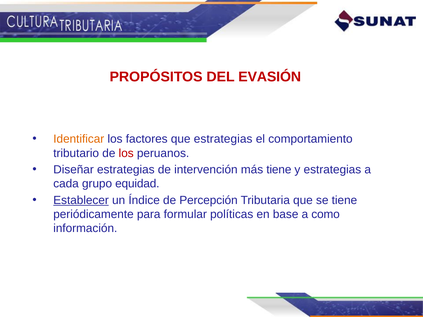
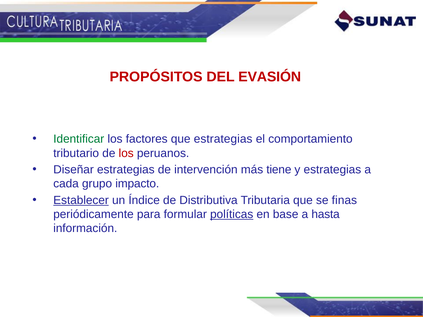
Identificar colour: orange -> green (79, 139)
equidad: equidad -> impacto (137, 184)
Percepción: Percepción -> Distributiva (208, 200)
se tiene: tiene -> finas (344, 200)
políticas underline: none -> present (232, 214)
como: como -> hasta (326, 214)
